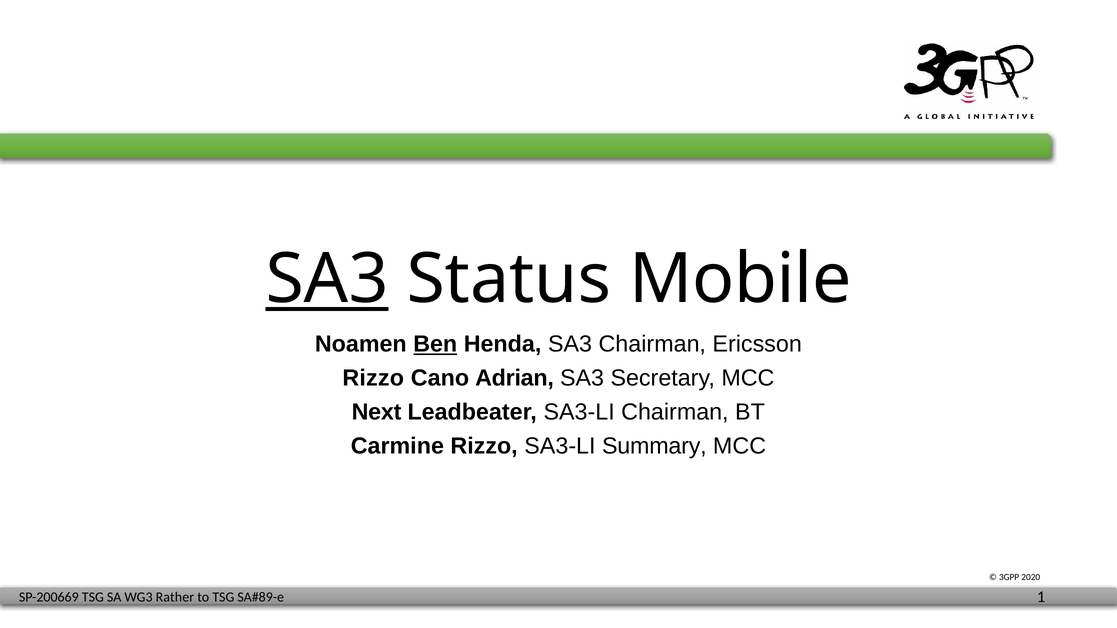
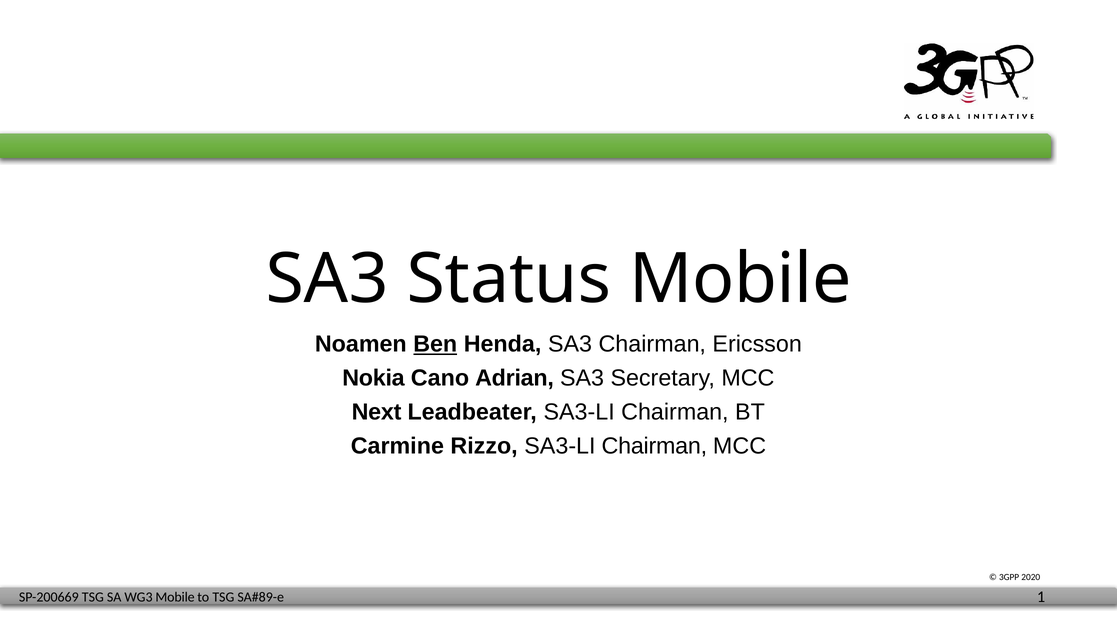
SA3 underline: present -> none (327, 279)
Rizzo: Rizzo -> Nokia (373, 378)
Rizzo SA3-LI Summary: Summary -> Chairman (654, 446)
Rather: Rather -> Mobile (175, 597)
